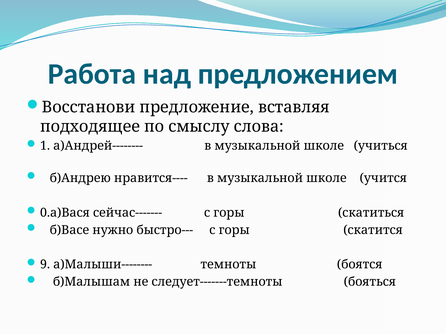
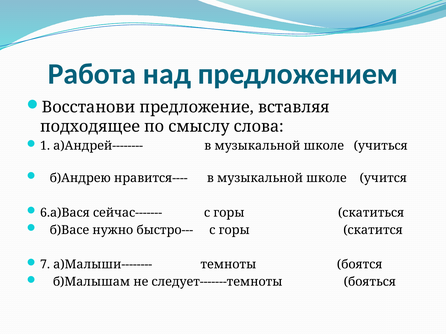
0.а)Вася: 0.а)Вася -> 6.а)Вася (65, 213)
9: 9 -> 7 (45, 265)
